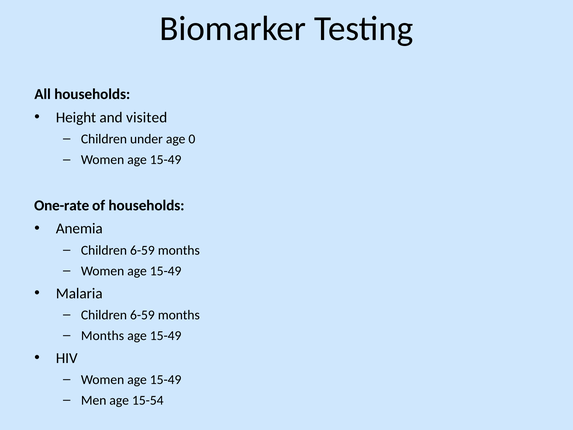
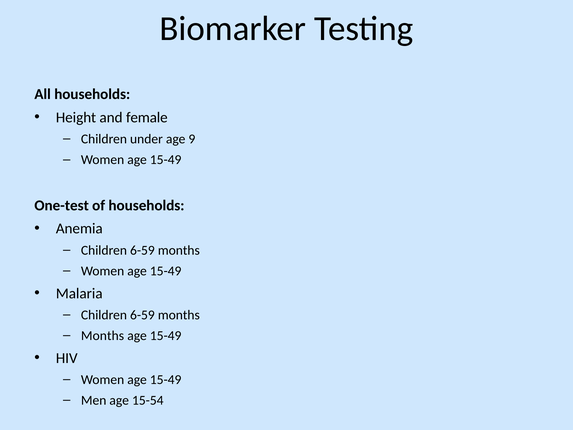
visited: visited -> female (147, 117)
0: 0 -> 9 (192, 139)
One-rate: One-rate -> One-test (62, 205)
